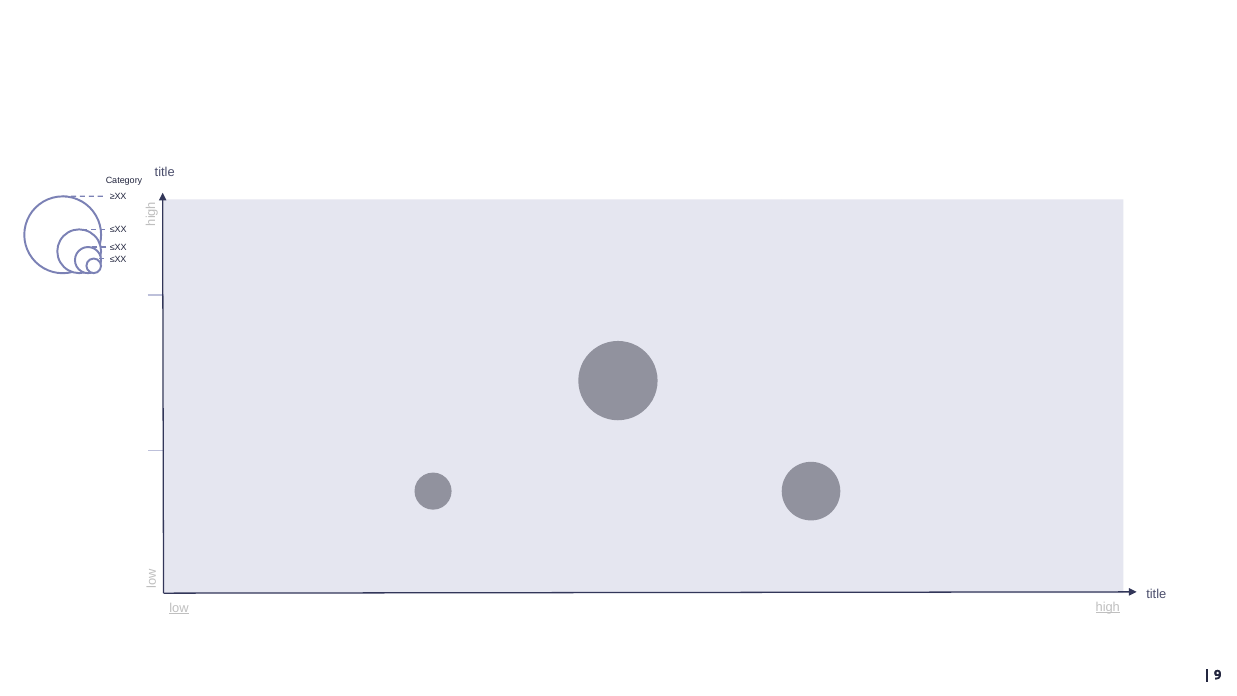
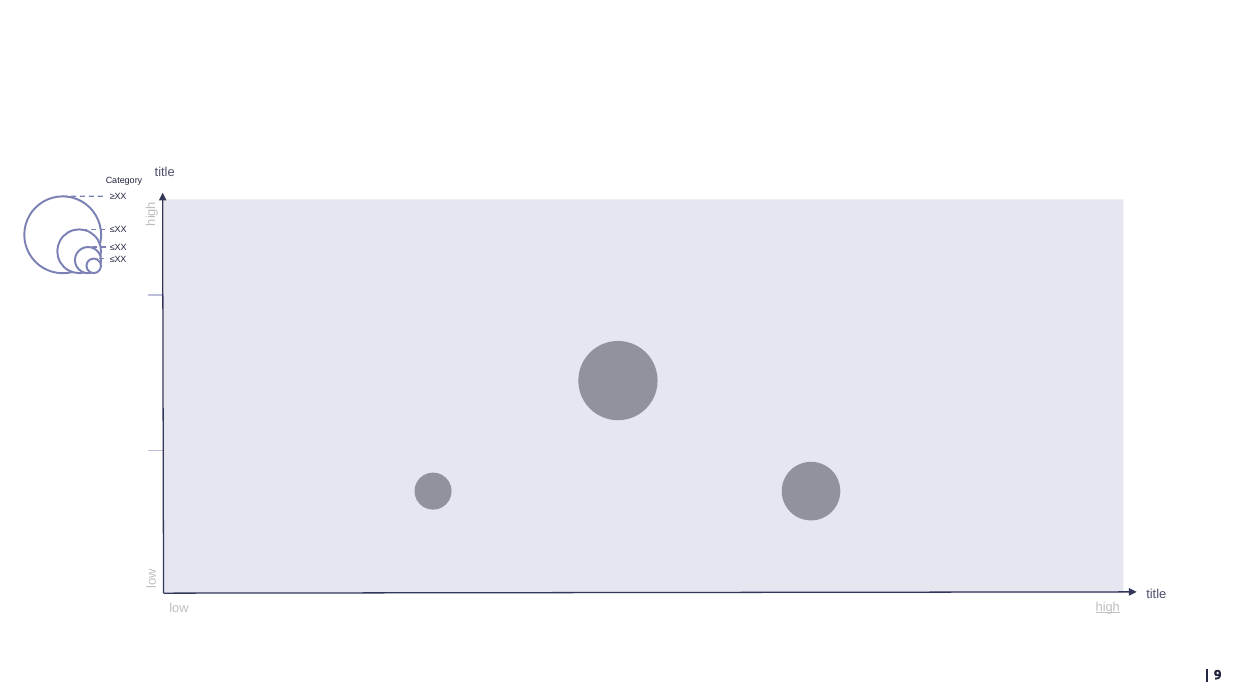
low underline: present -> none (179, 608)
